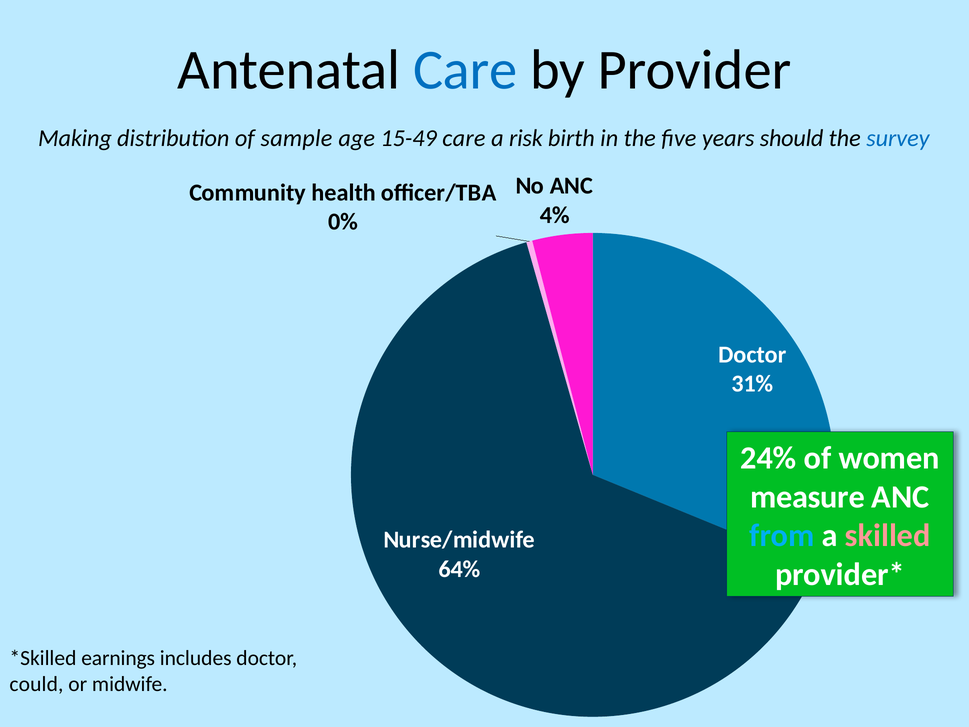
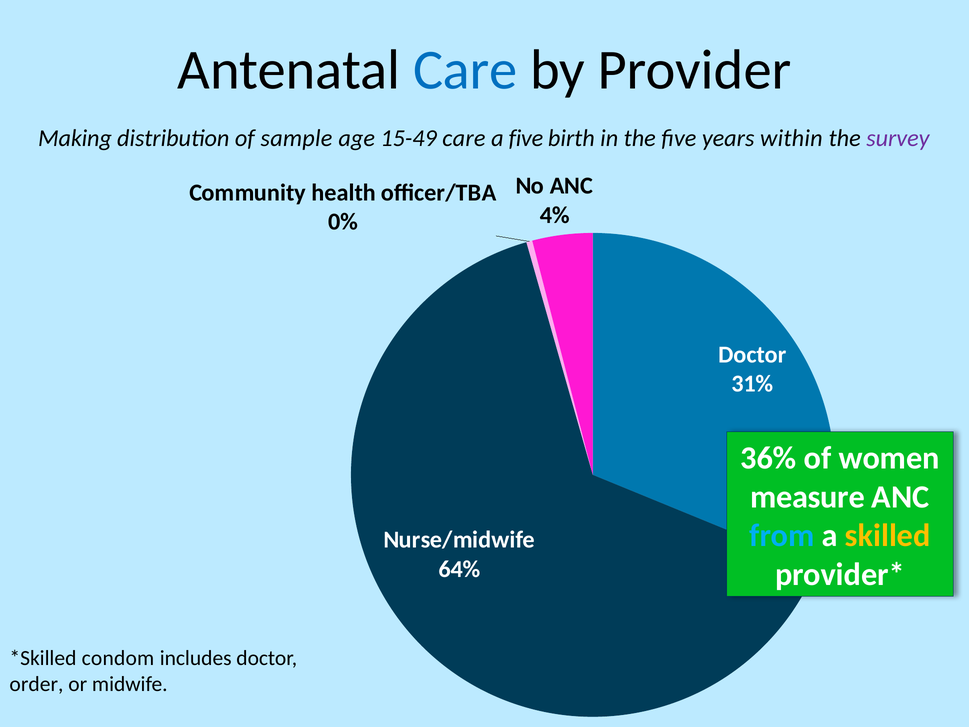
a risk: risk -> five (526, 138)
should: should -> within (791, 138)
survey colour: blue -> purple (898, 138)
24%: 24% -> 36% (768, 458)
skilled colour: pink -> yellow (888, 536)
earnings: earnings -> condom (118, 658)
could: could -> order (36, 684)
